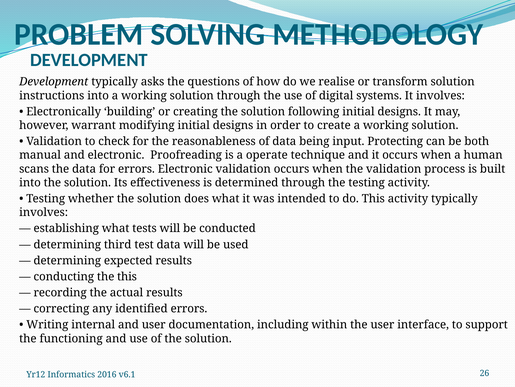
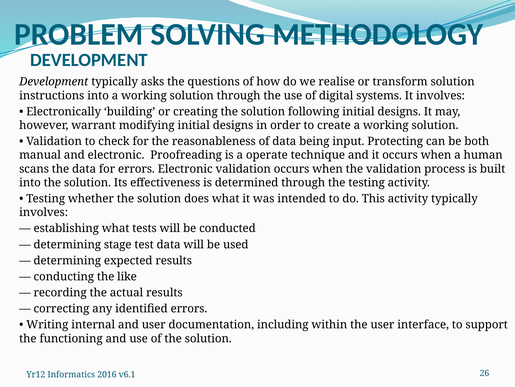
third: third -> stage (118, 244)
the this: this -> like (127, 276)
